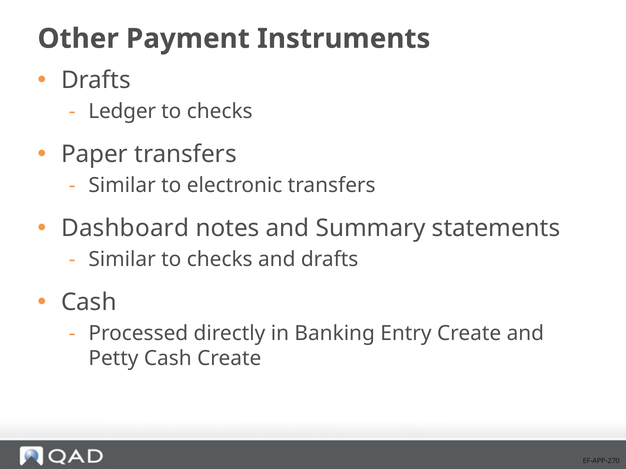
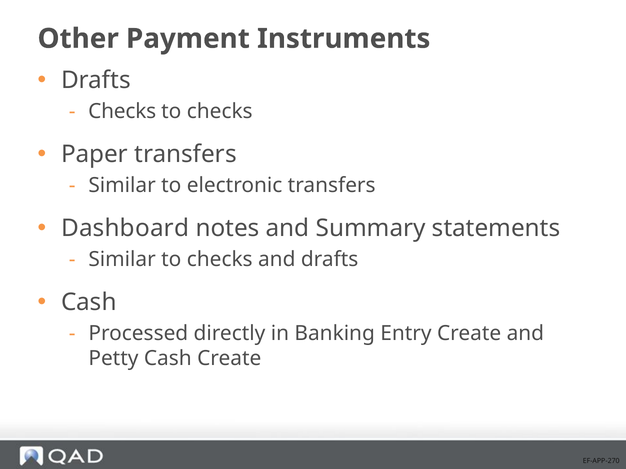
Ledger: Ledger -> Checks (122, 112)
